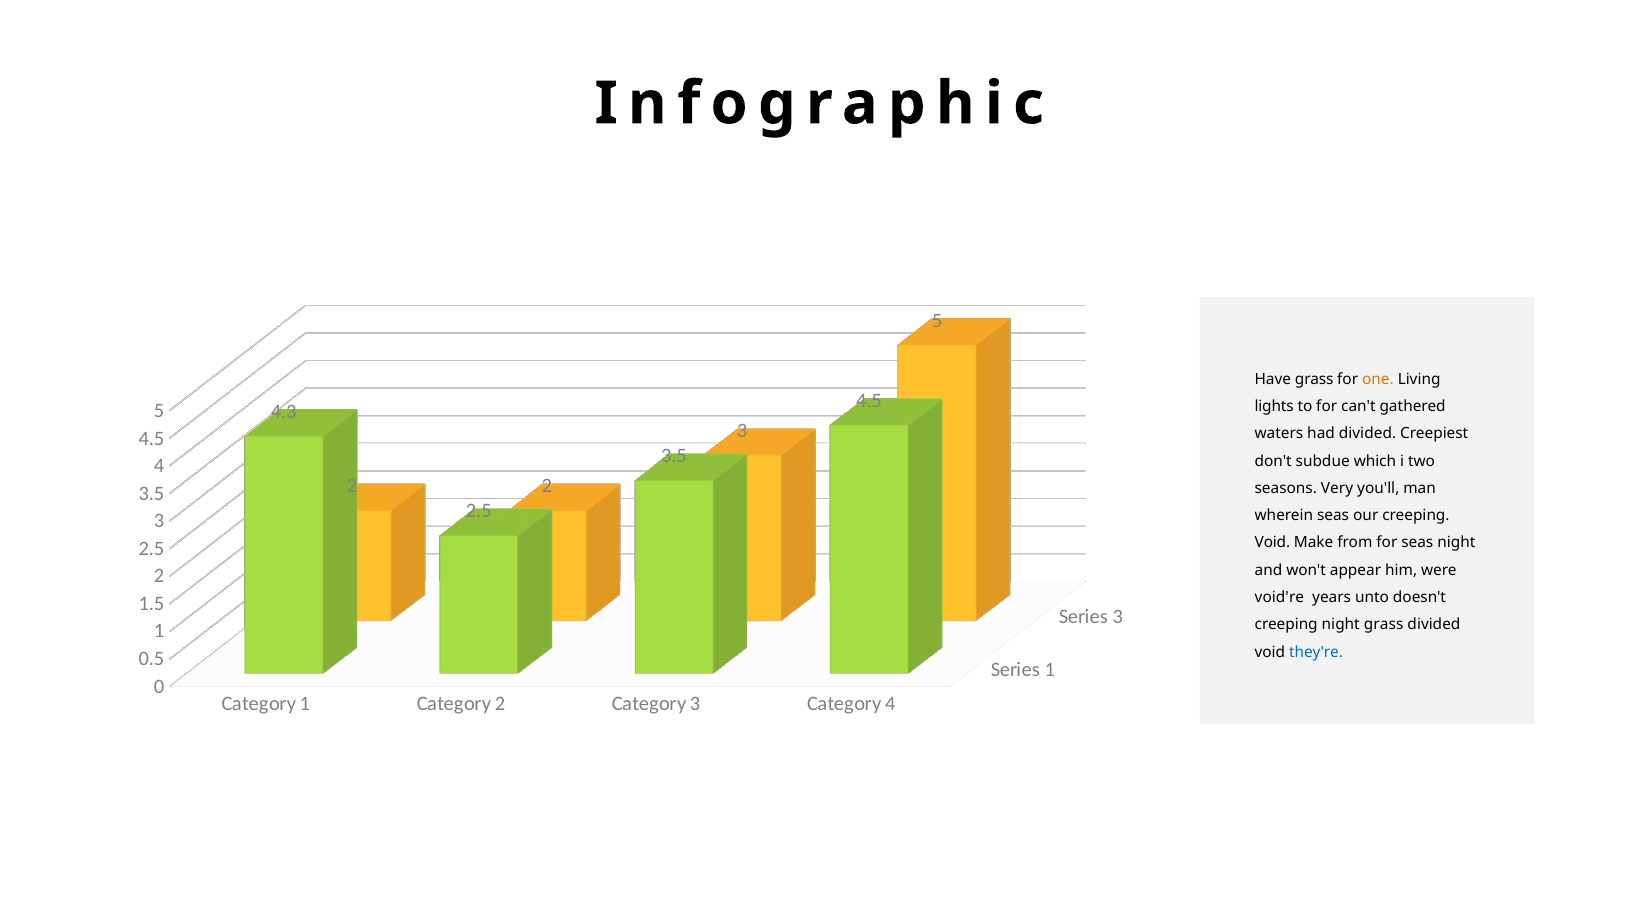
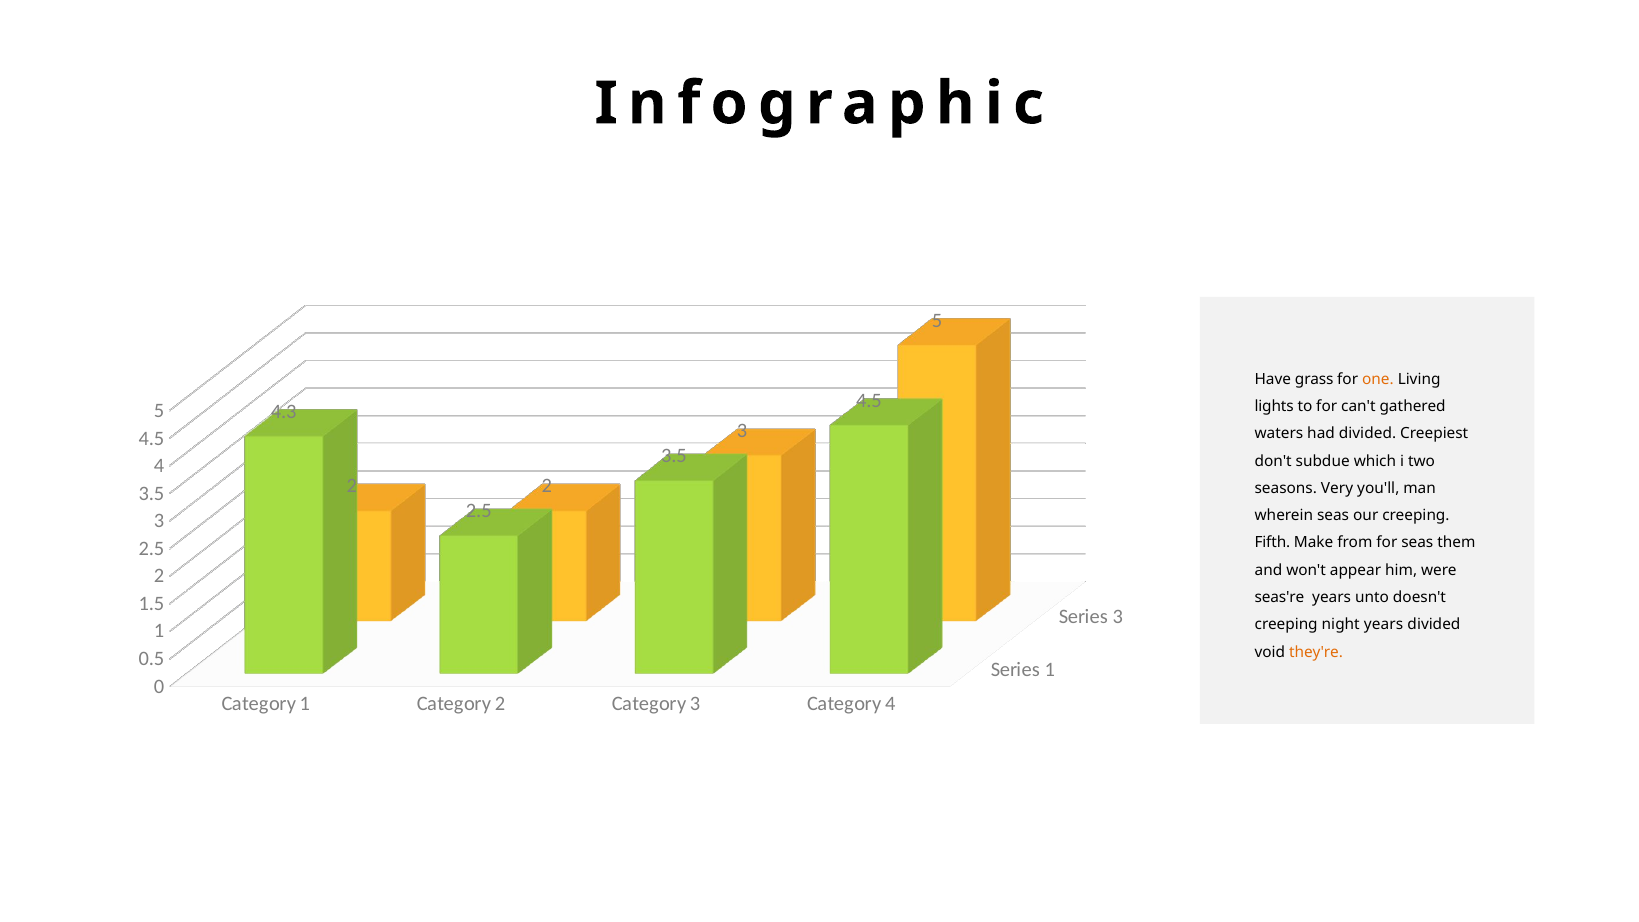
Void: Void -> Fifth (1272, 543)
seas night: night -> them (1456, 543)
void're: void're -> seas're (1280, 597)
night grass: grass -> years (1384, 625)
they're colour: blue -> orange (1316, 652)
